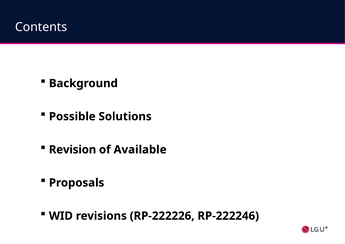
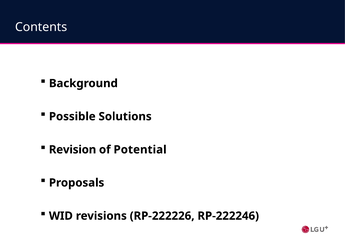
Available: Available -> Potential (140, 150)
